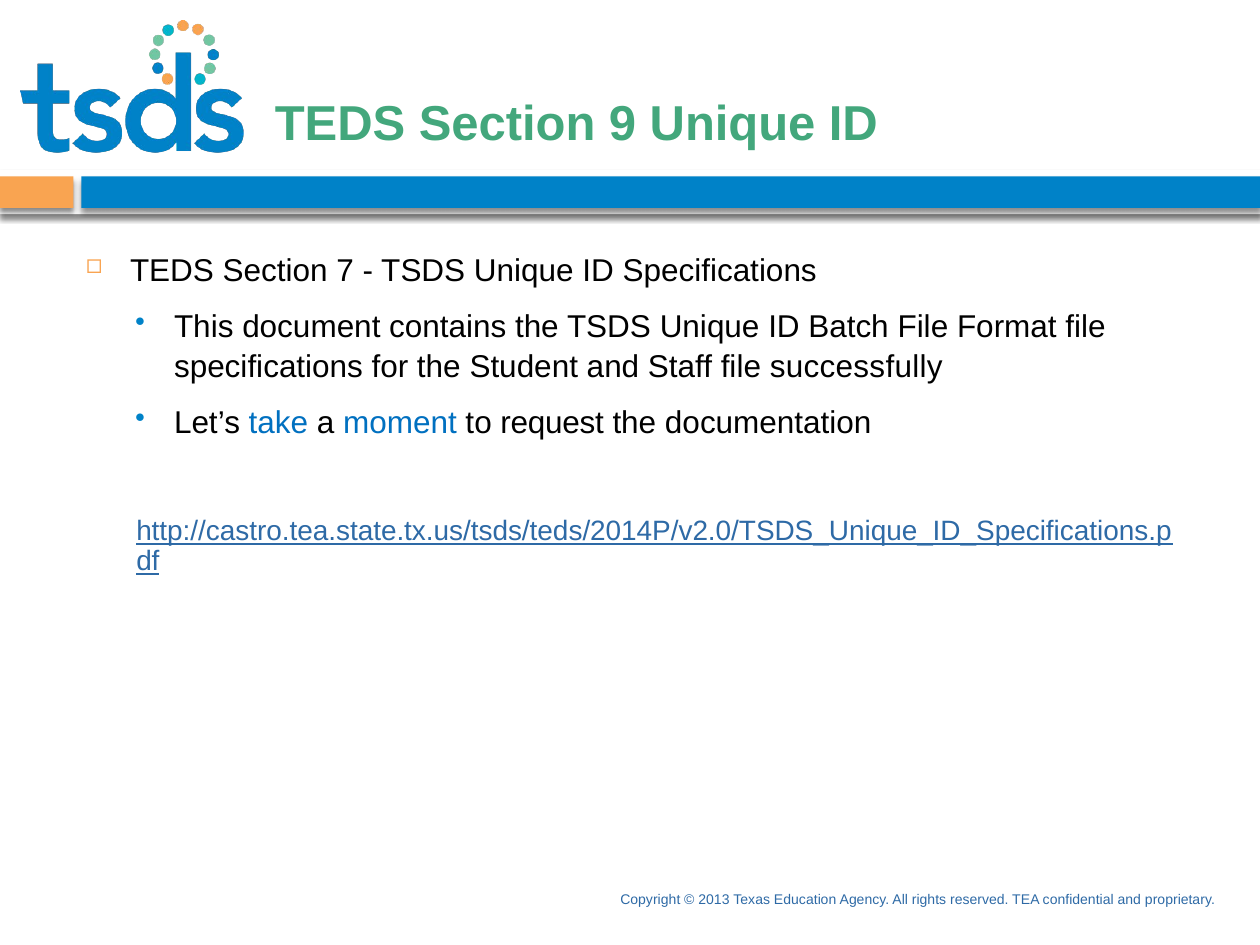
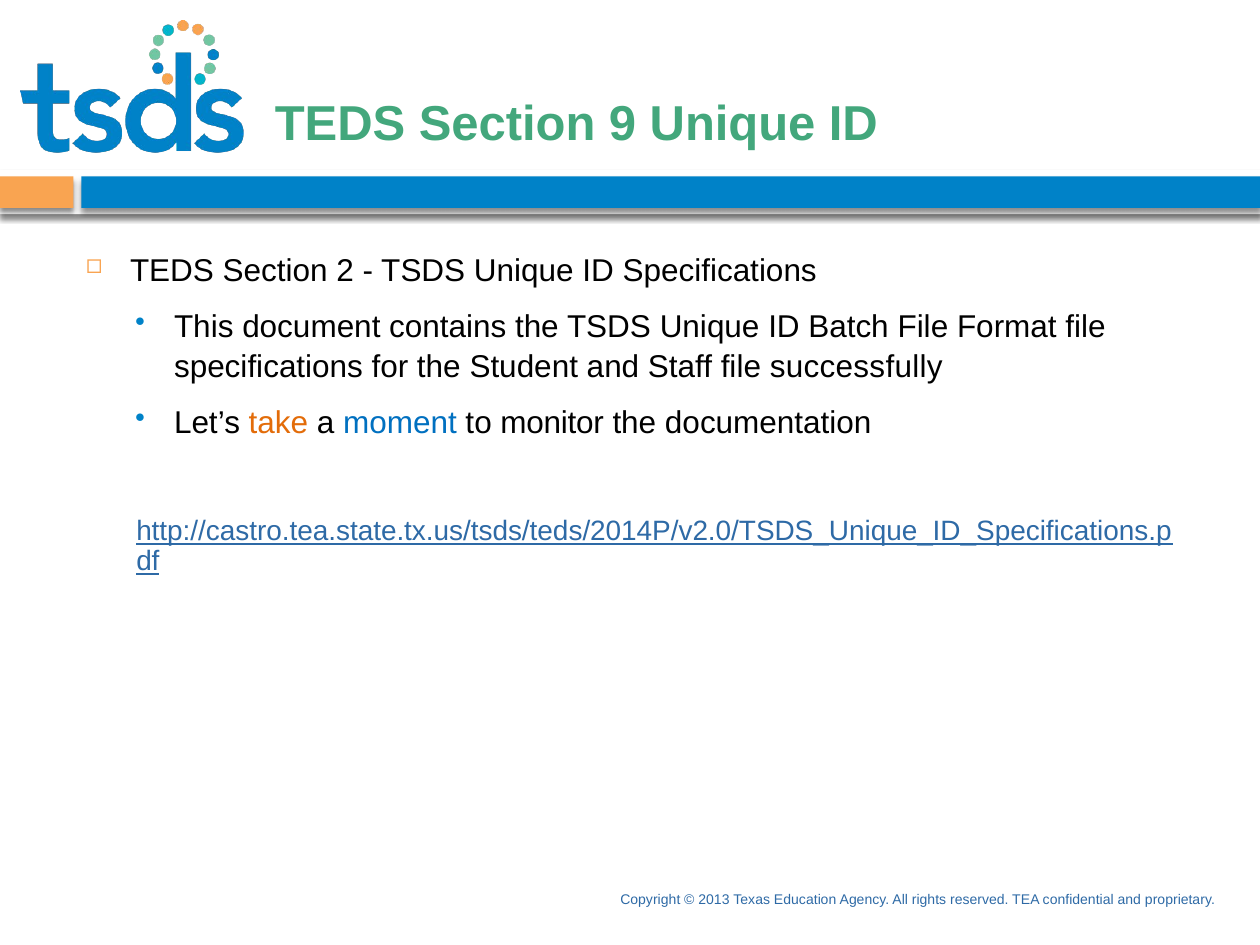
7: 7 -> 2 (345, 271)
take colour: blue -> orange (278, 423)
request: request -> monitor (552, 423)
